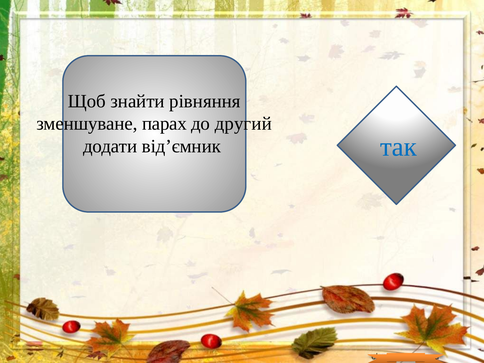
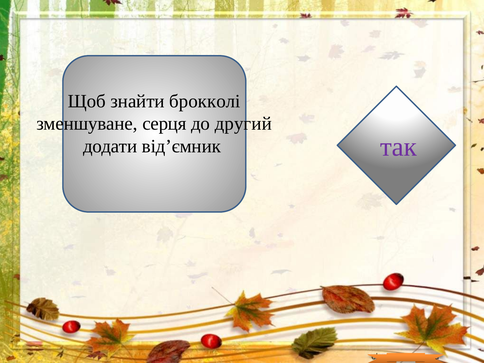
рівняння: рівняння -> брокколі (205, 101)
парах: парах -> серця (164, 124)
так colour: blue -> purple (399, 147)
